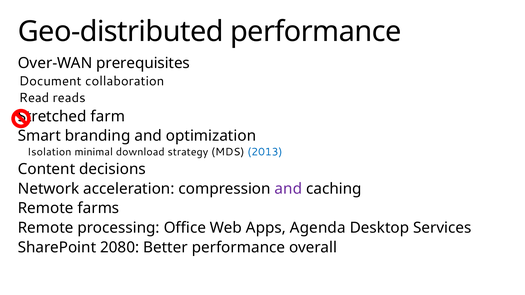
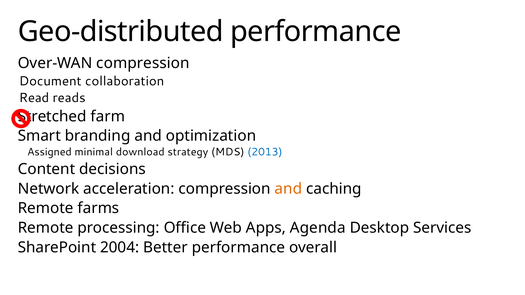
Over-WAN prerequisites: prerequisites -> compression (143, 63)
Isolation: Isolation -> Assigned (49, 152)
and colour: purple -> orange (288, 189)
2080: 2080 -> 2004 (120, 248)
